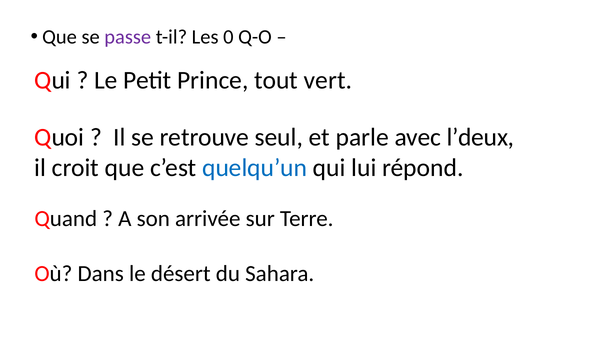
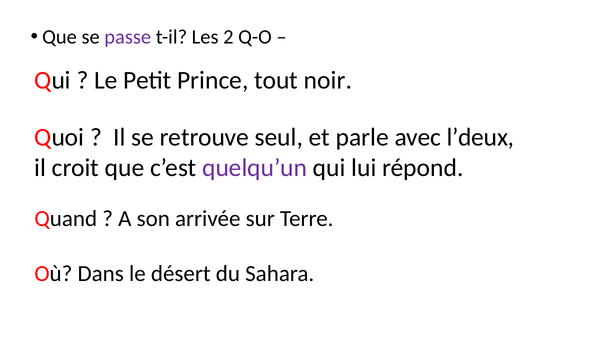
0: 0 -> 2 (228, 37)
vert: vert -> noir (328, 81)
quelqu’un colour: blue -> purple (255, 168)
